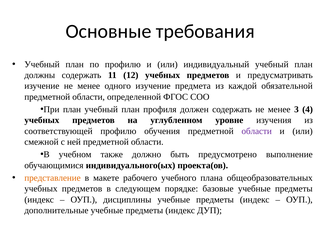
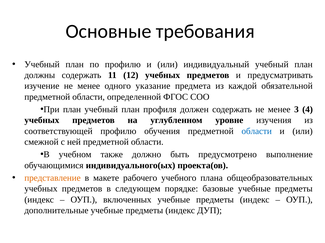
одного изучение: изучение -> указание (153, 86)
области colour: purple -> blue (257, 131)
дисциплины: дисциплины -> включенных (127, 200)
